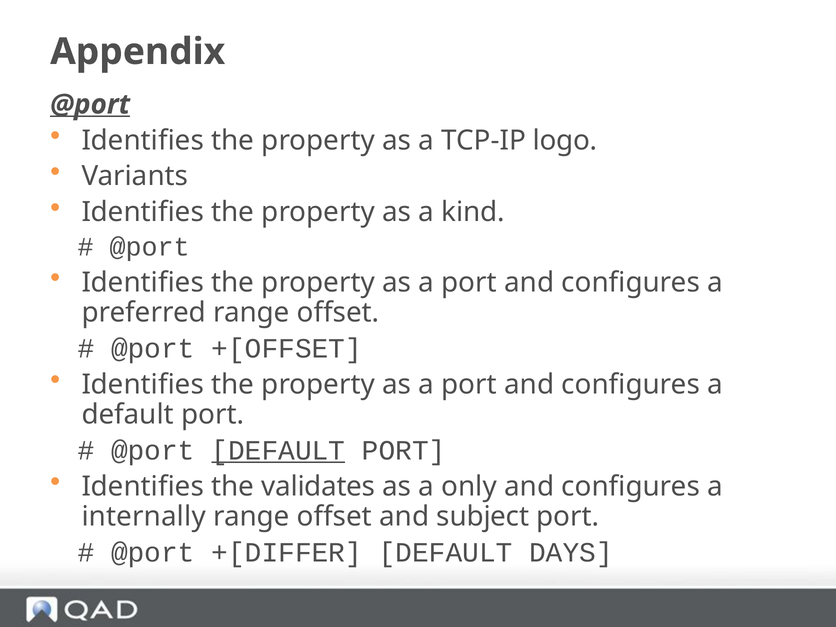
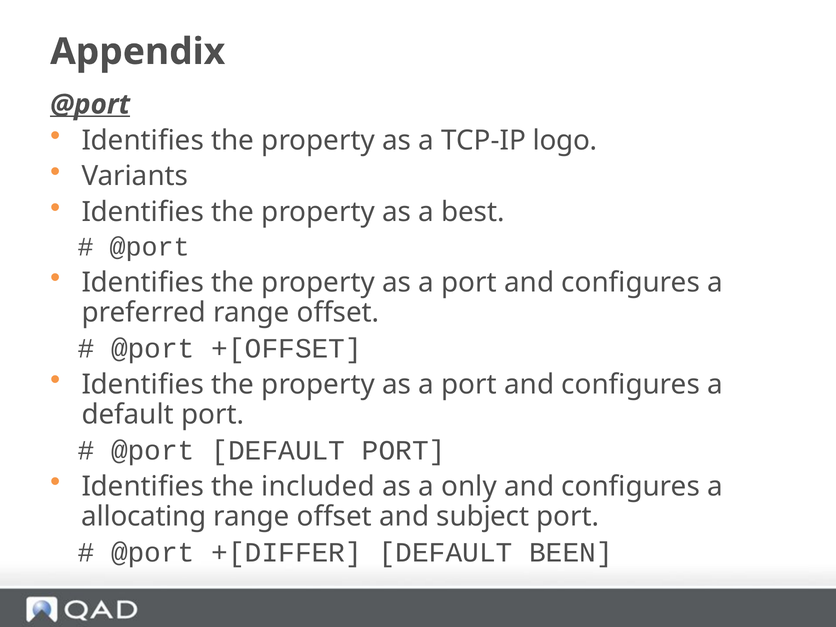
kind: kind -> best (473, 212)
DEFAULT underline: present -> none (278, 450)
validates: validates -> included (318, 486)
internally: internally -> allocating (144, 516)
DAYS: DAYS -> BEEN (571, 552)
